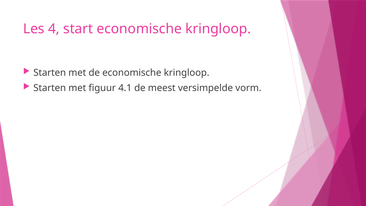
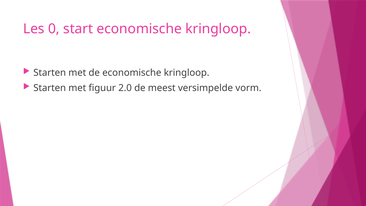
4: 4 -> 0 (54, 29)
4.1: 4.1 -> 2.0 (125, 88)
